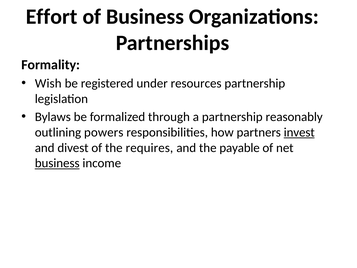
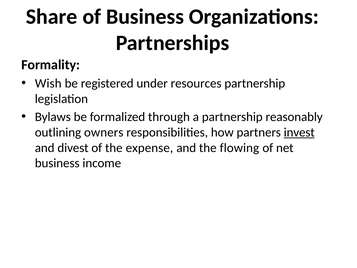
Effort: Effort -> Share (52, 17)
powers: powers -> owners (104, 132)
requires: requires -> expense (149, 148)
payable: payable -> flowing (239, 148)
business underline: present -> none (57, 163)
